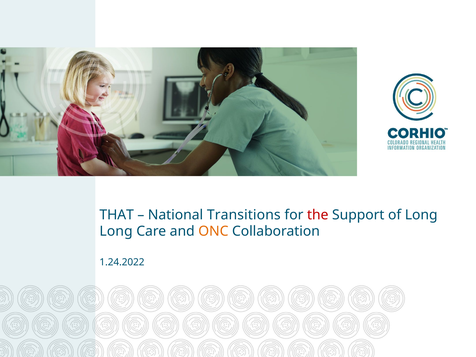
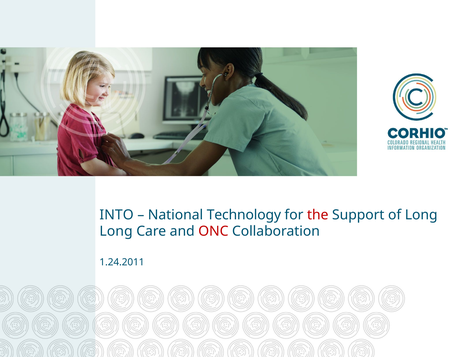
THAT: THAT -> INTO (117, 215)
Transitions: Transitions -> Technology (244, 215)
ONC colour: orange -> red (213, 231)
1.24.2022: 1.24.2022 -> 1.24.2011 (122, 262)
